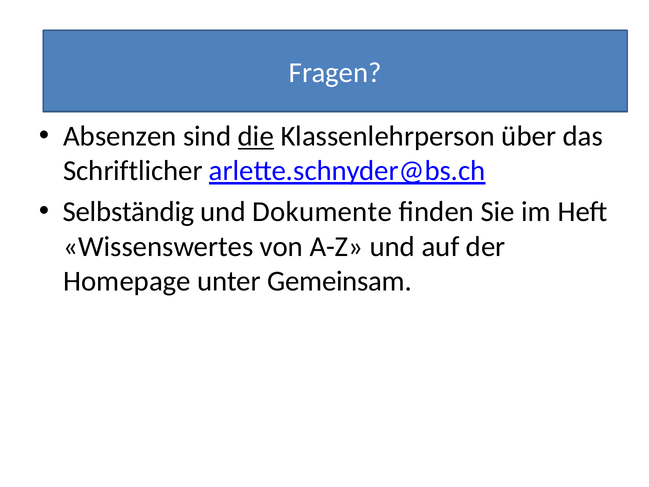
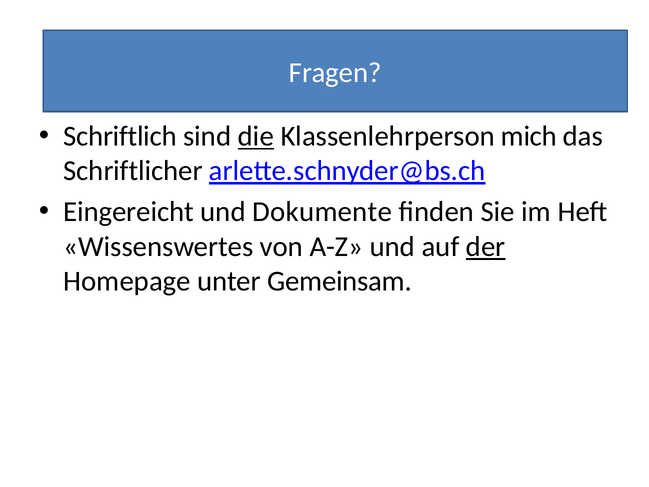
Absenzen: Absenzen -> Schriftlich (120, 136)
über: über -> mich (529, 136)
Selbständig: Selbständig -> Eingereicht (129, 212)
der underline: none -> present (486, 246)
